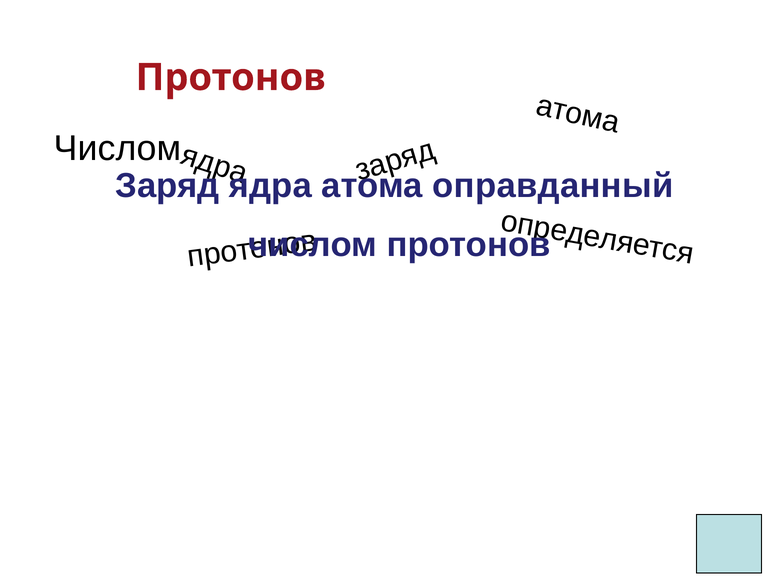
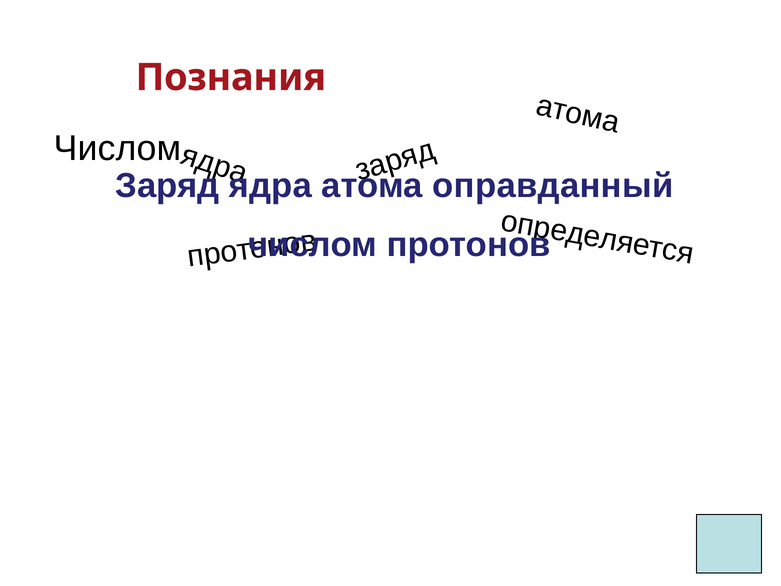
Протонов: Протонов -> Познания (231, 77)
